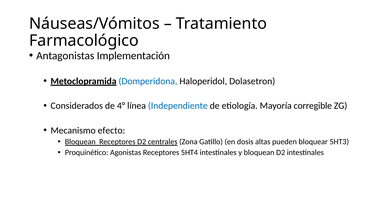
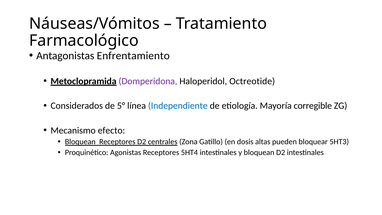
Implementación: Implementación -> Enfrentamiento (133, 56)
Domperidona colour: blue -> purple (148, 81)
Dolasetron: Dolasetron -> Octreotide (252, 81)
4°: 4° -> 5° (121, 106)
